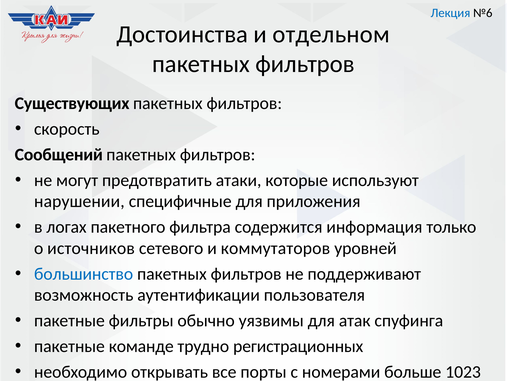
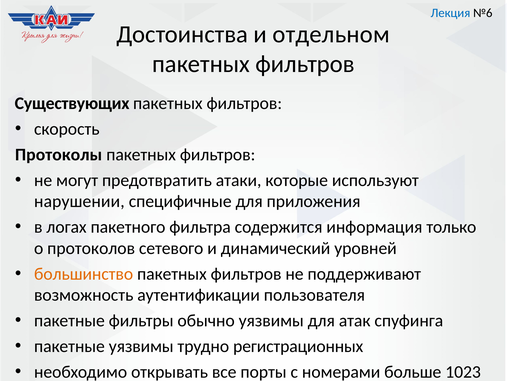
Сообщений: Сообщений -> Протоколы (59, 154)
источников: источников -> протоколов (91, 248)
коммутаторов: коммутаторов -> динамический (276, 248)
большинство colour: blue -> orange (84, 273)
пакетные команде: команде -> уязвимы (141, 346)
